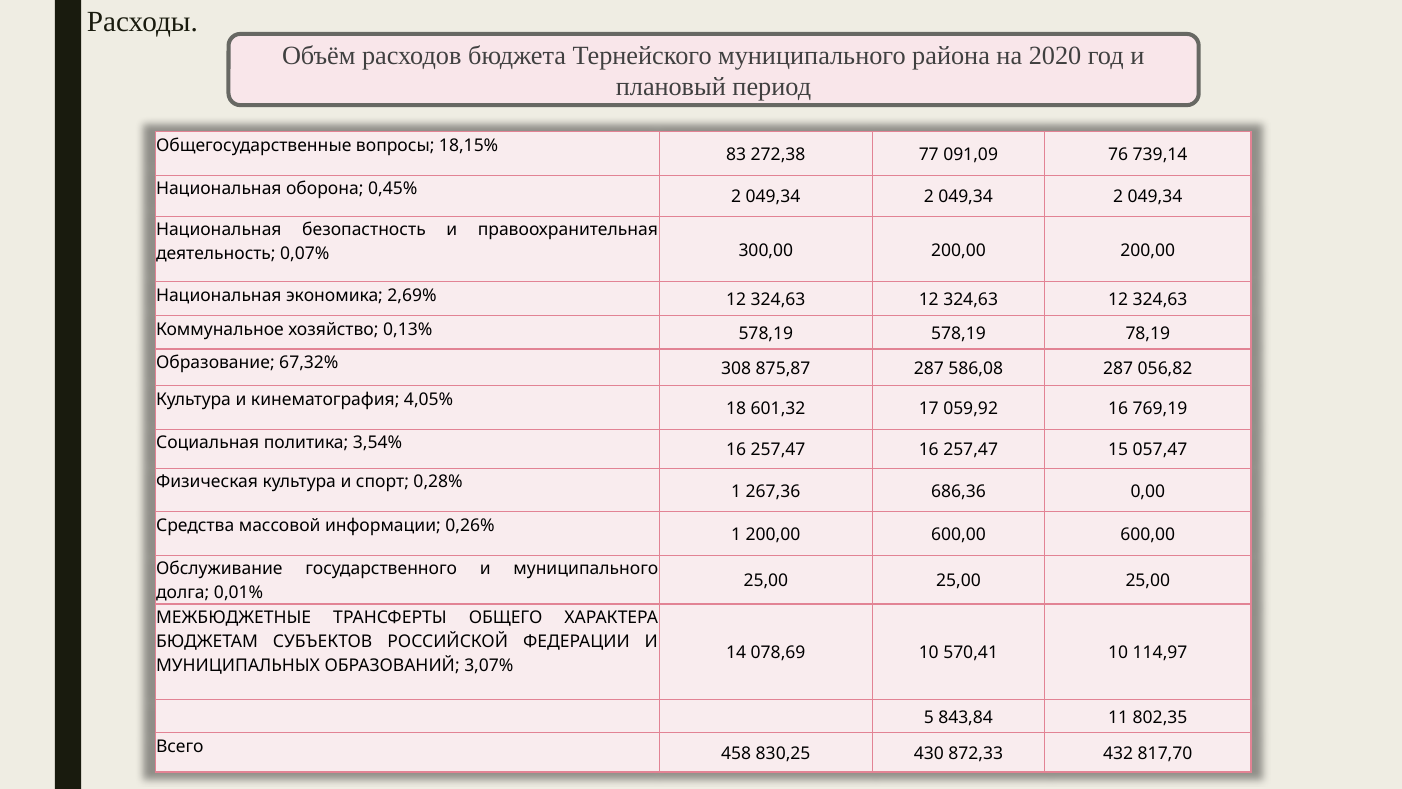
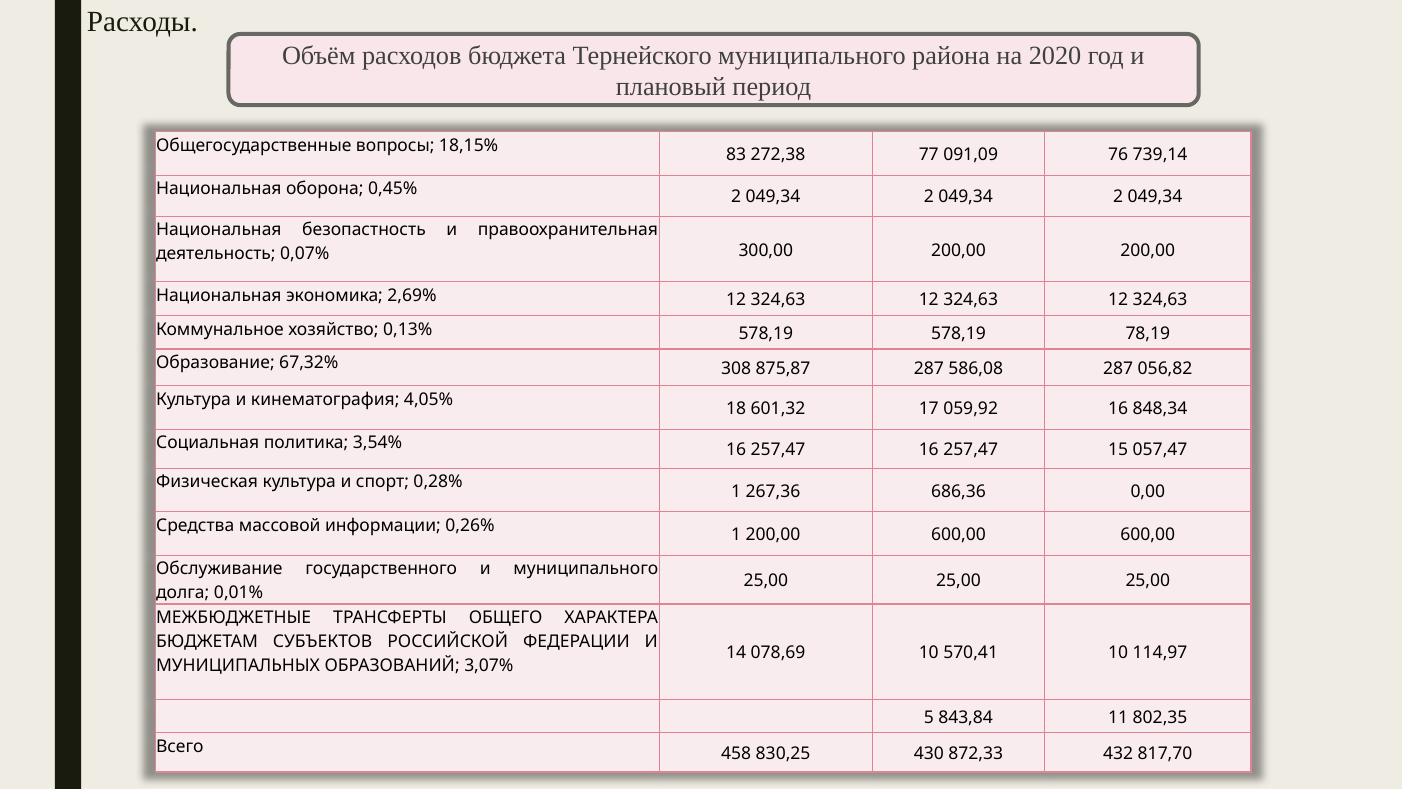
769,19: 769,19 -> 848,34 (1160, 409)
